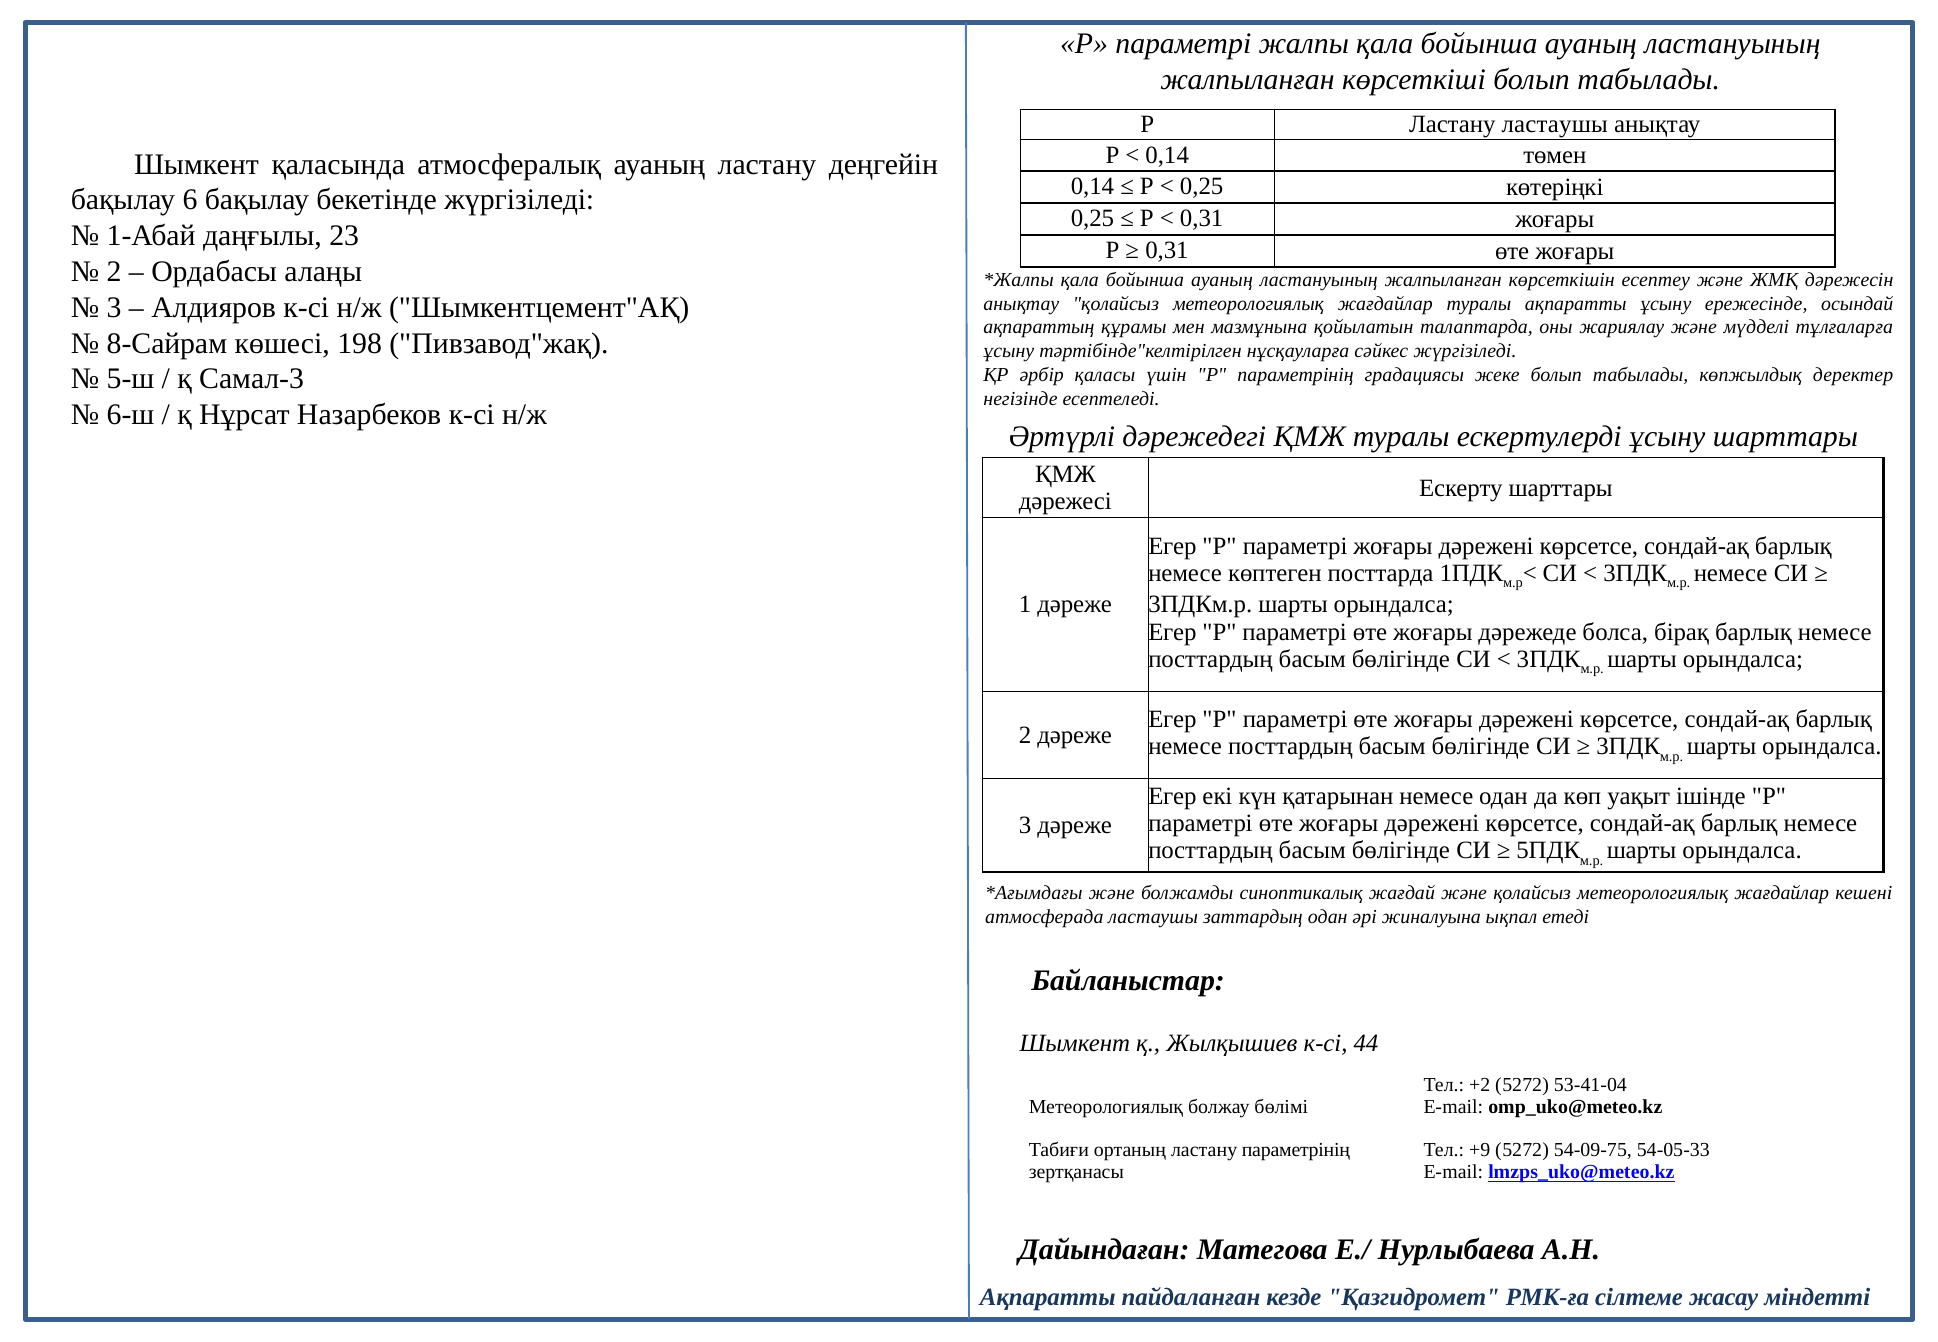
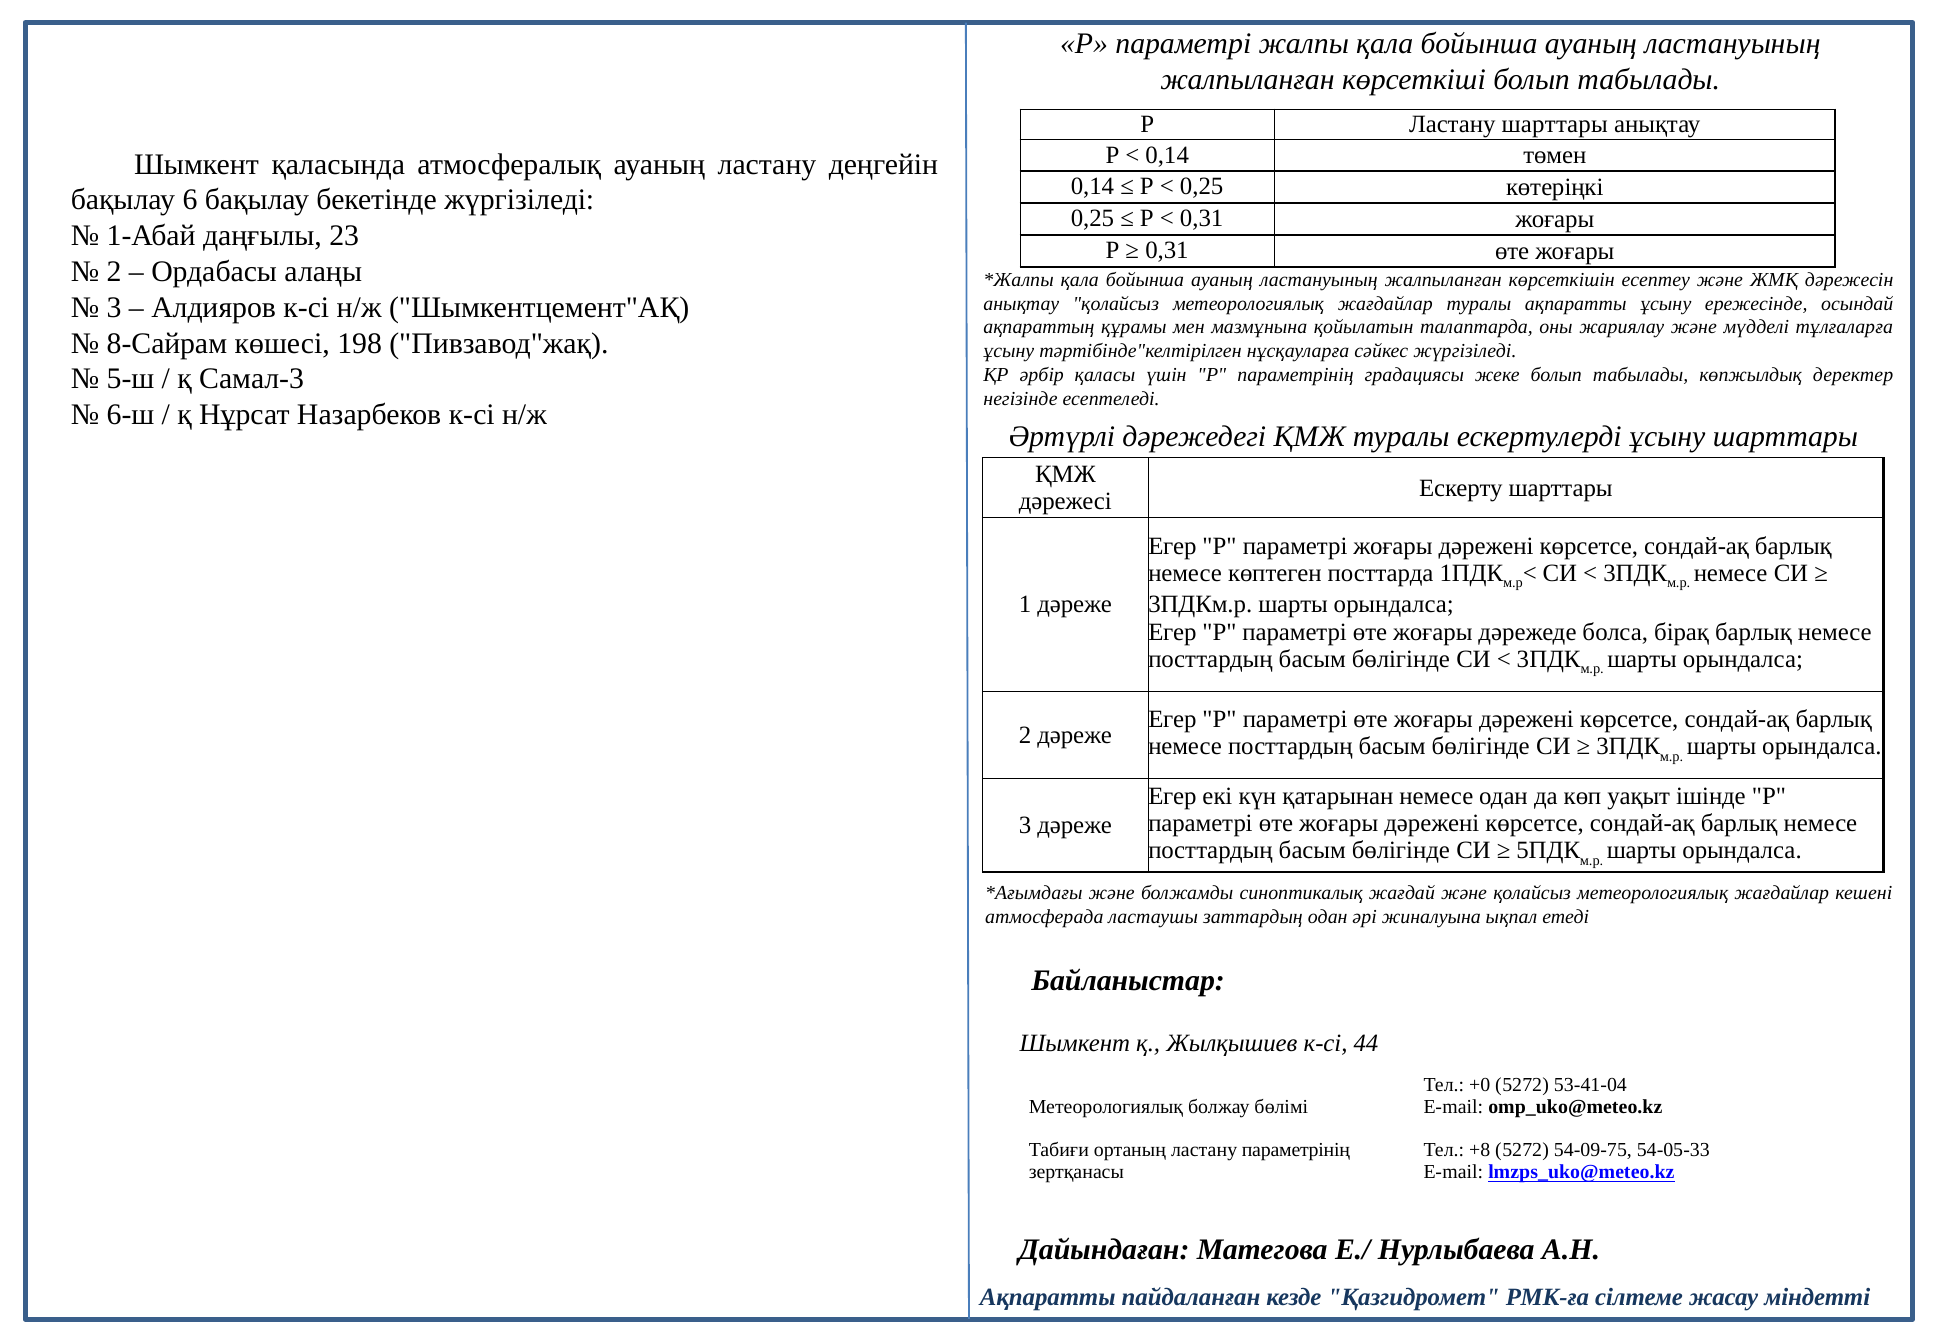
Ластану ластаушы: ластаушы -> шарттары (1555, 124)
+2: +2 -> +0 (1480, 1084)
+9: +9 -> +8 (1480, 1150)
